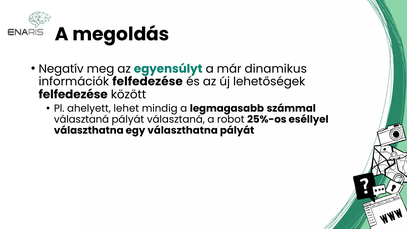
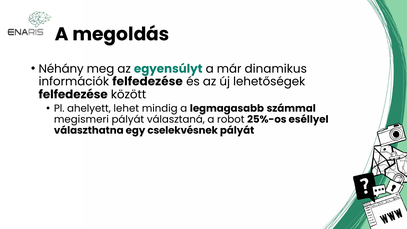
Negatív: Negatív -> Néhány (61, 69)
választaná: választaná -> megismeri (81, 119)
egy választhatna: választhatna -> cselekvésnek (183, 130)
